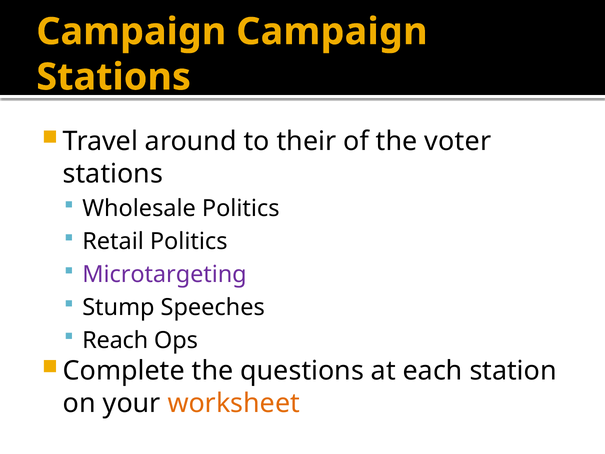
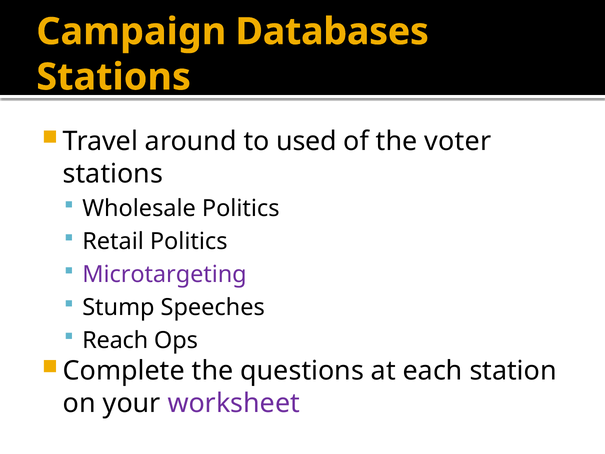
Campaign Campaign: Campaign -> Databases (332, 32)
their: their -> used (307, 142)
worksheet colour: orange -> purple (234, 403)
